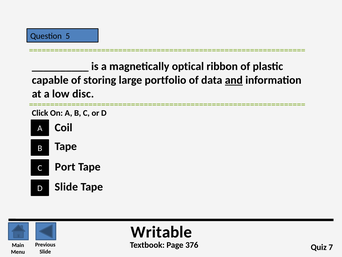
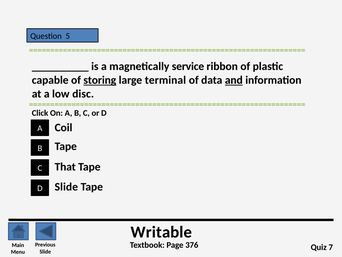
optical: optical -> service (188, 66)
storing underline: none -> present (100, 80)
portfolio: portfolio -> terminal (165, 80)
Port: Port -> That (65, 167)
